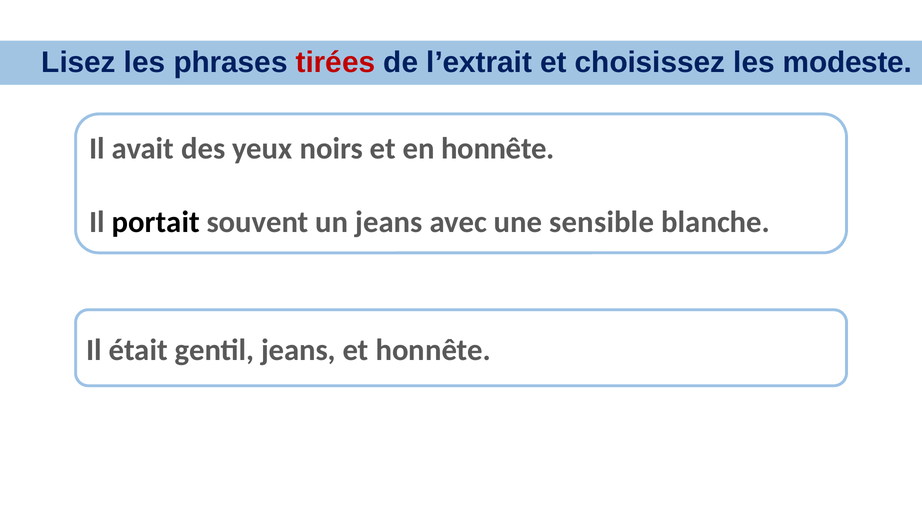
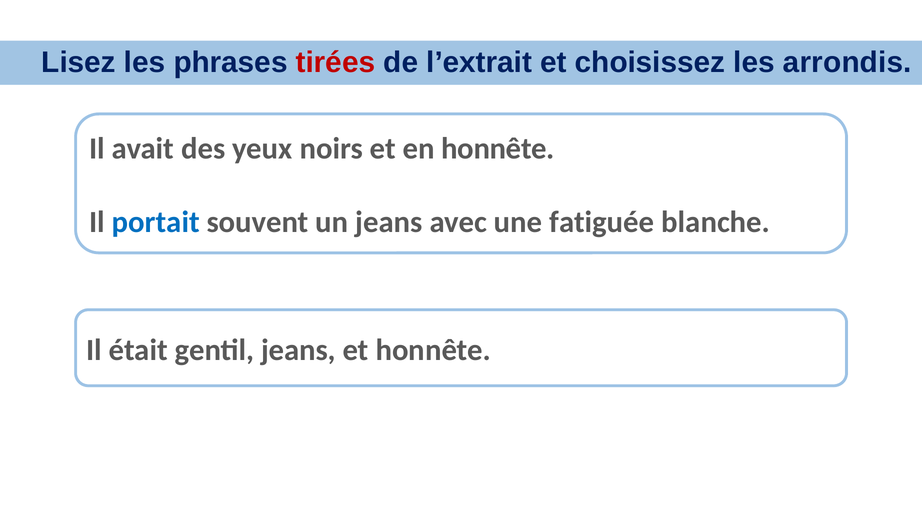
modeste: modeste -> arrondis (847, 63)
portait colour: black -> blue (156, 223)
sensible: sensible -> fatiguée (602, 223)
